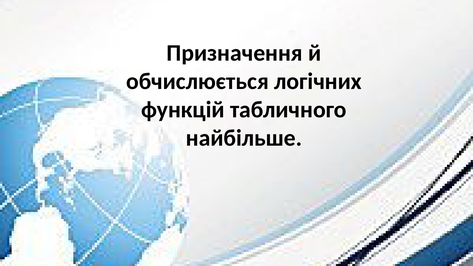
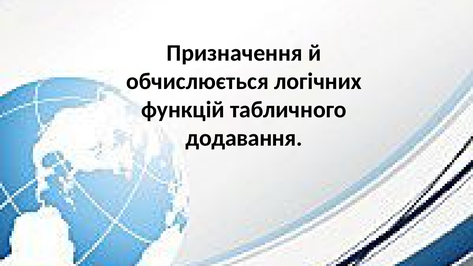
найбільше: найбільше -> додавання (244, 138)
